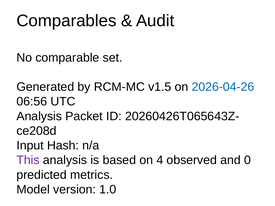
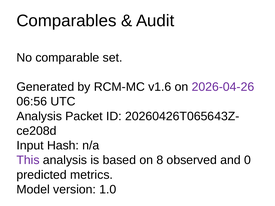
v1.5: v1.5 -> v1.6 (160, 87)
2026-04-26 colour: blue -> purple (223, 87)
4: 4 -> 8 (160, 160)
